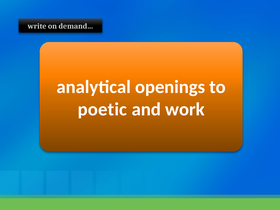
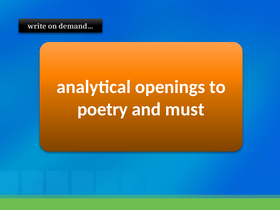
poetic: poetic -> poetry (103, 109)
work: work -> must (185, 109)
